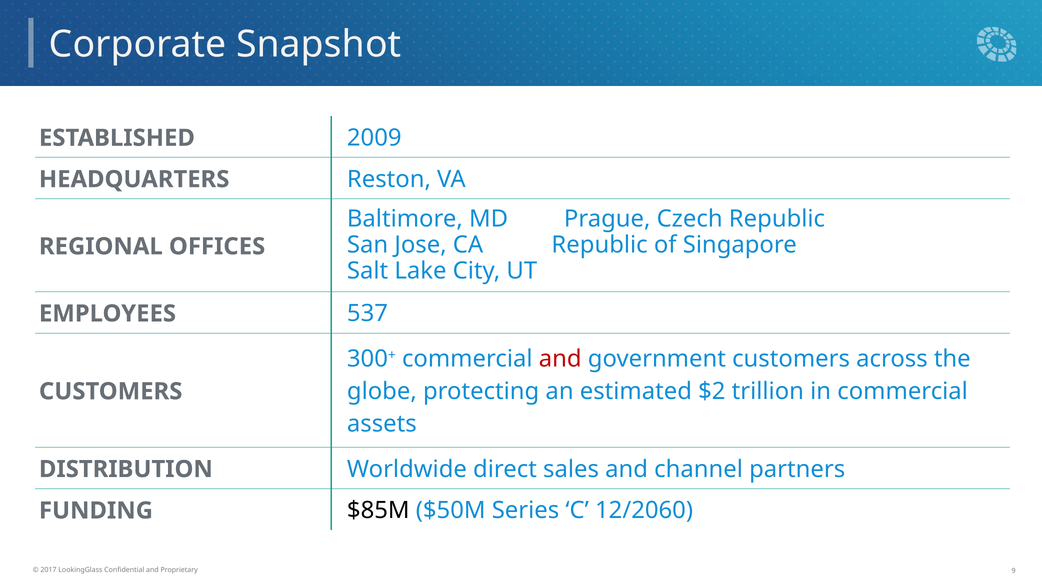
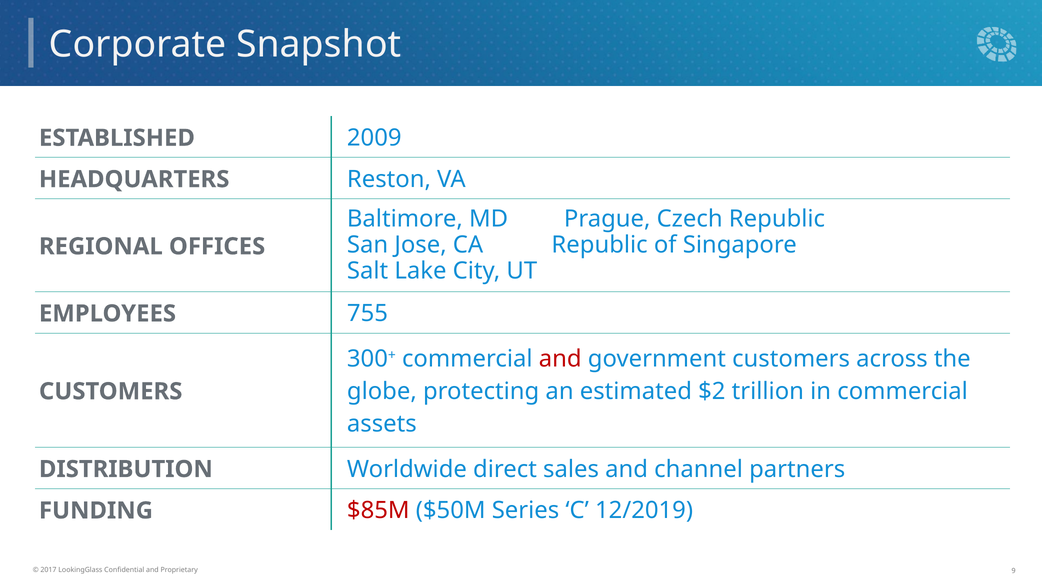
537: 537 -> 755 (367, 314)
$85M colour: black -> red (378, 511)
12/2060: 12/2060 -> 12/2019 (644, 511)
